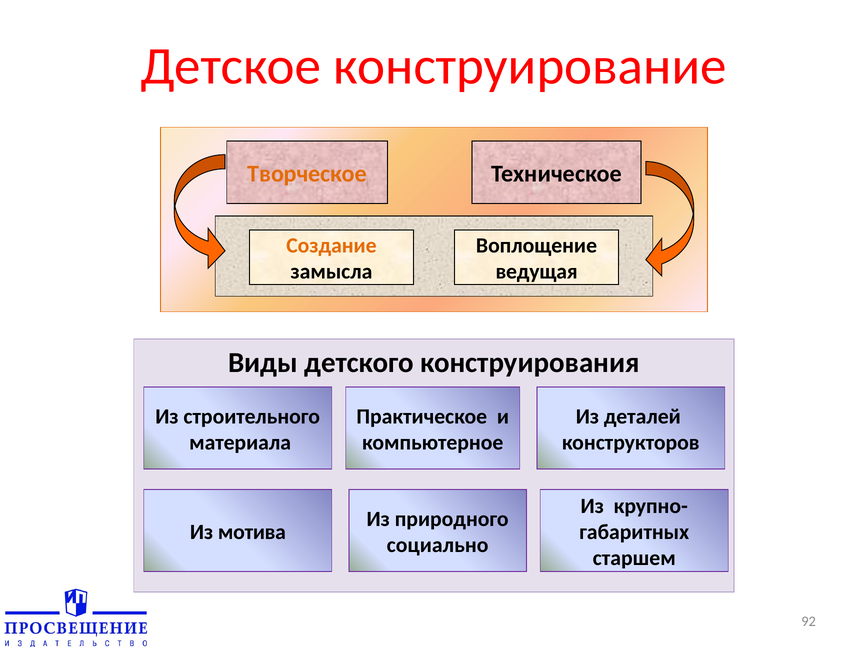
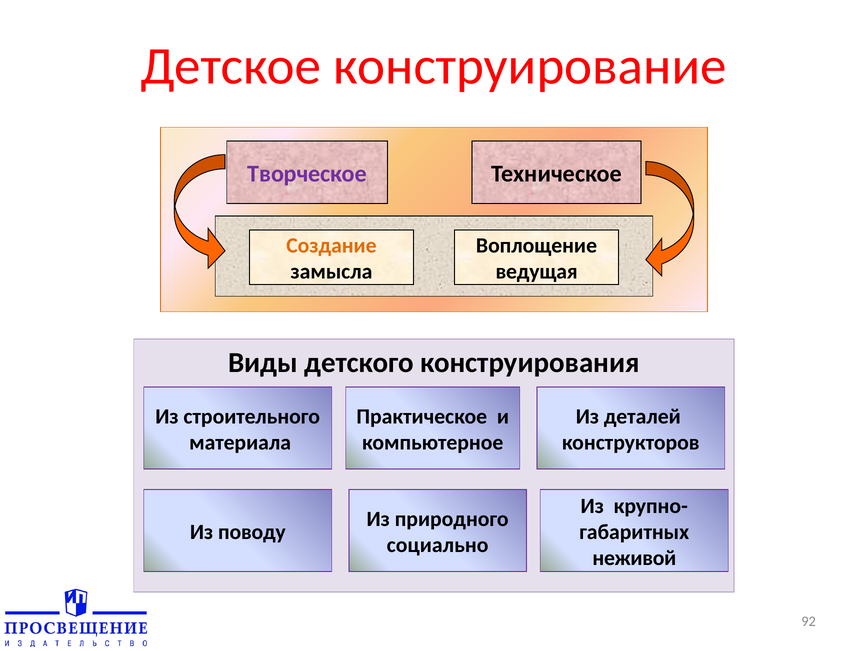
Творческое colour: orange -> purple (307, 174)
мотива: мотива -> поводу (252, 532)
старшем: старшем -> неживой (634, 558)
